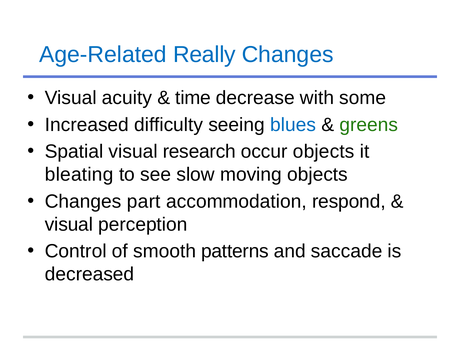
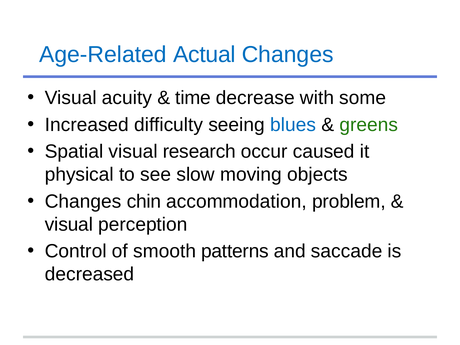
Really: Really -> Actual (204, 55)
occur objects: objects -> caused (324, 152)
bleating: bleating -> physical (79, 175)
part: part -> chin (144, 201)
respond: respond -> problem (349, 201)
